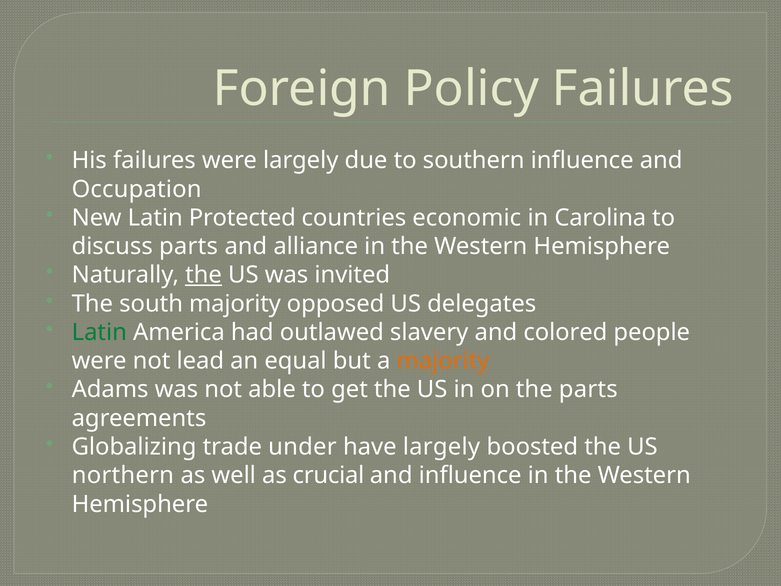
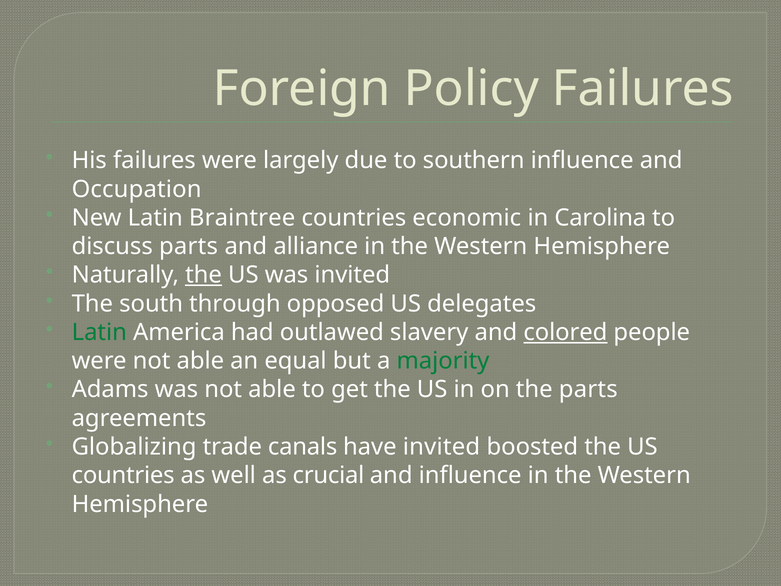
Protected: Protected -> Braintree (242, 218)
south majority: majority -> through (235, 304)
colored underline: none -> present (565, 332)
were not lead: lead -> able (200, 361)
majority colour: orange -> green (443, 361)
under: under -> canals (303, 447)
have largely: largely -> invited (441, 447)
northern: northern -> countries (123, 475)
